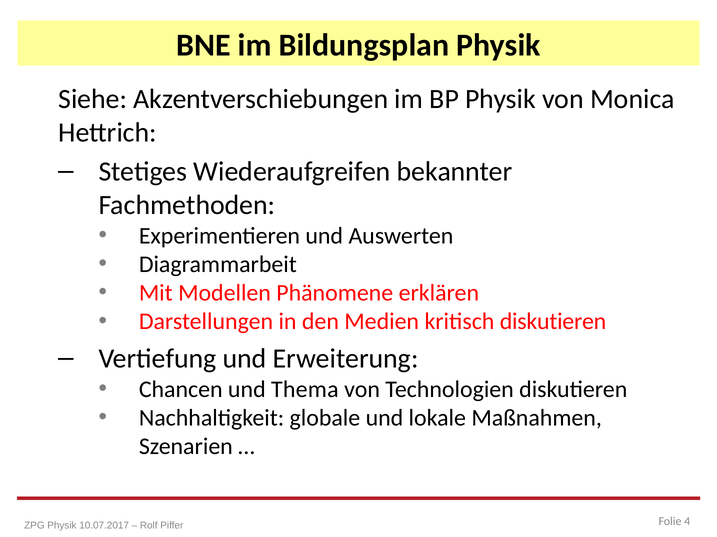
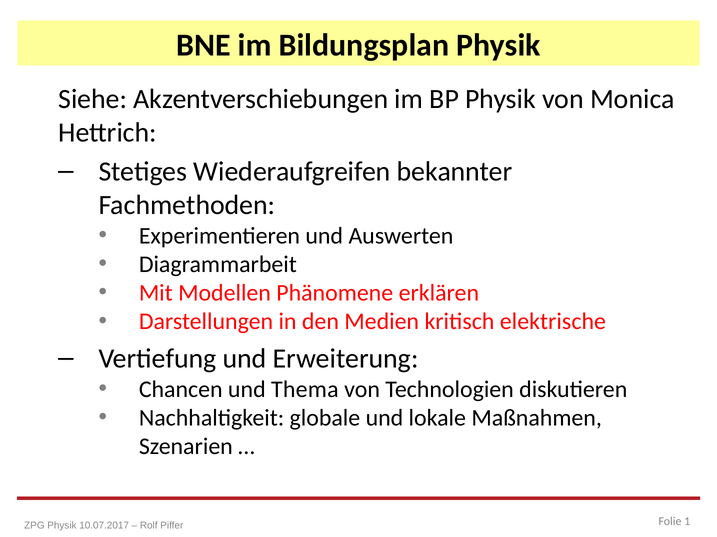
kritisch diskutieren: diskutieren -> elektrische (553, 322)
4: 4 -> 1 (687, 522)
